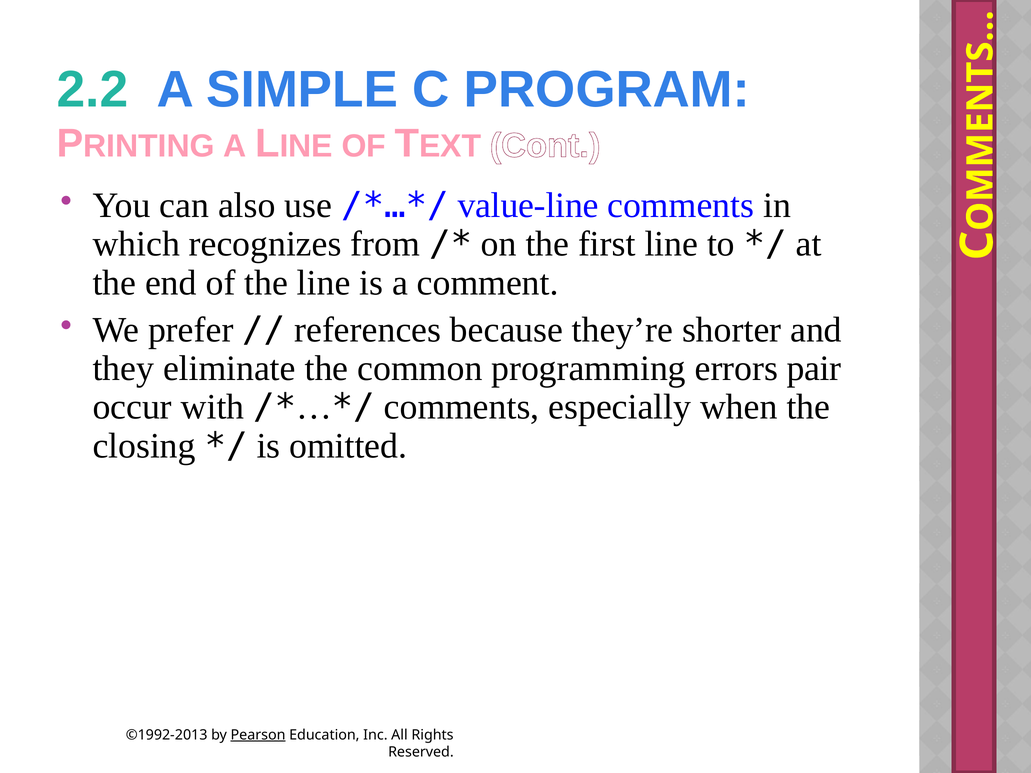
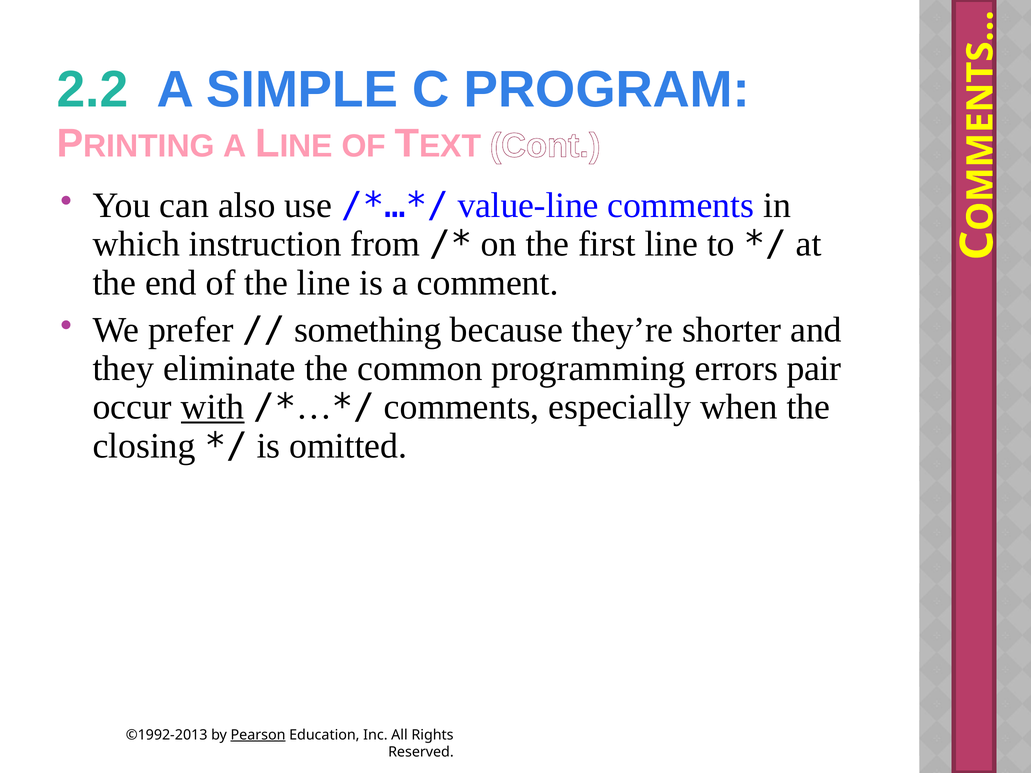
recognizes: recognizes -> instruction (265, 244)
references: references -> something (368, 330)
with underline: none -> present (213, 407)
